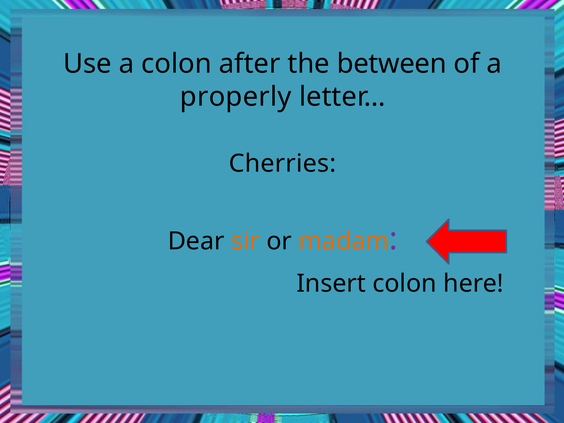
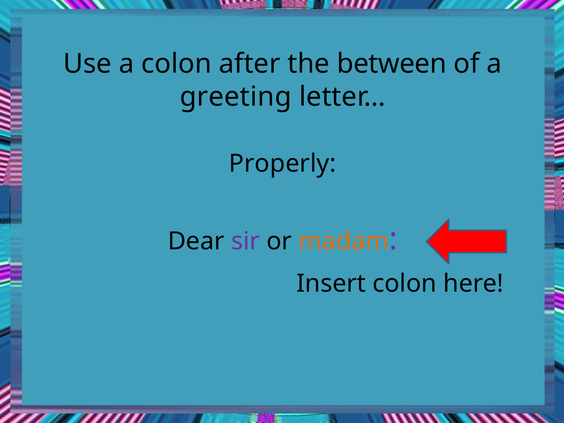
properly: properly -> greeting (236, 97)
Cherries: Cherries -> Properly (283, 163)
sir colour: orange -> purple (245, 241)
